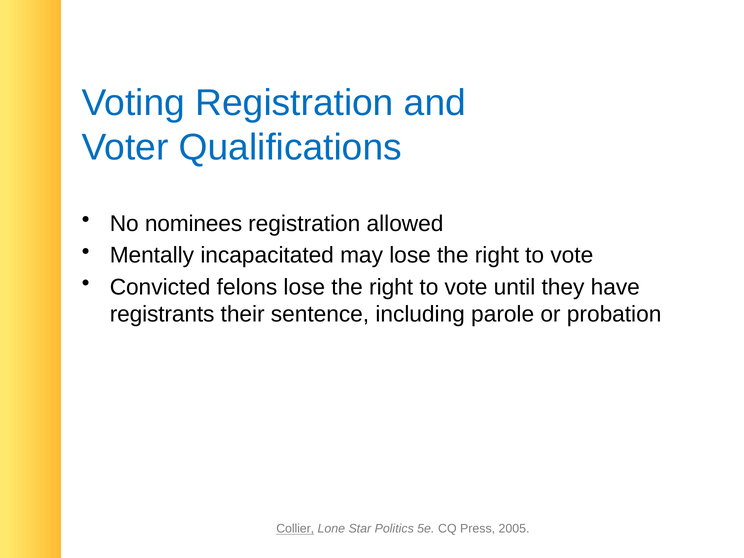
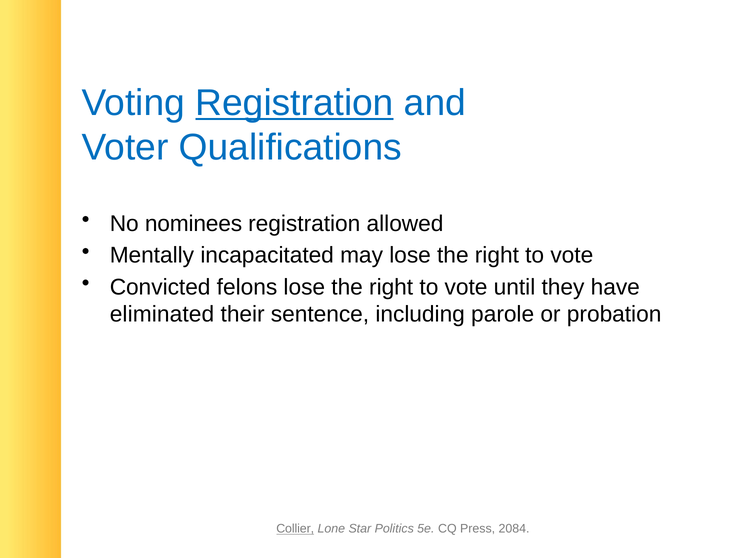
Registration underline: none -> present (294, 103)
registrants: registrants -> eliminated (162, 314)
2005: 2005 -> 2084 (514, 529)
